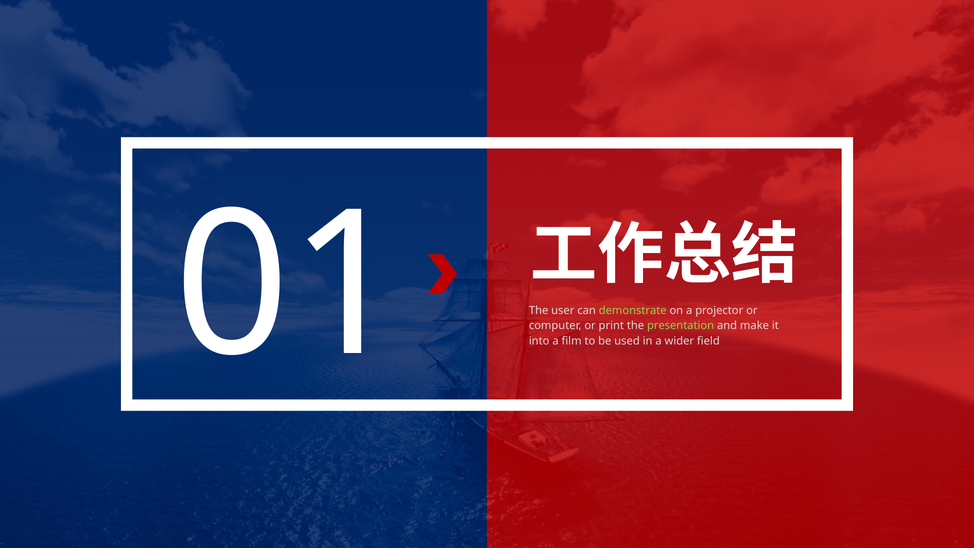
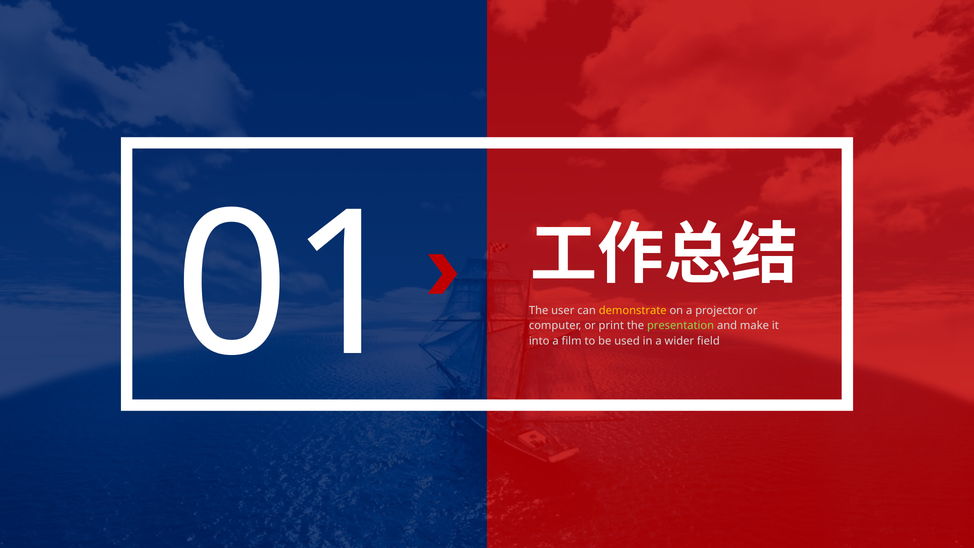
demonstrate colour: light green -> yellow (633, 310)
